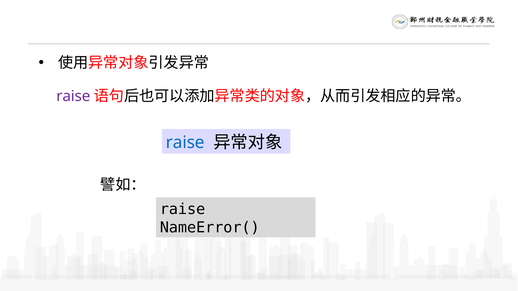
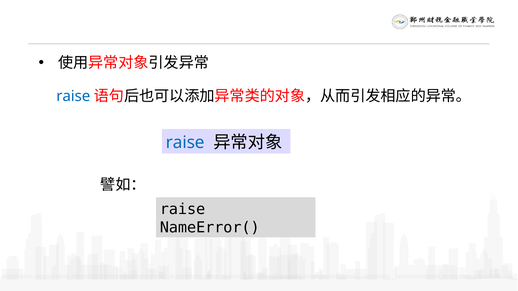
raise colour: purple -> blue (73, 96)
